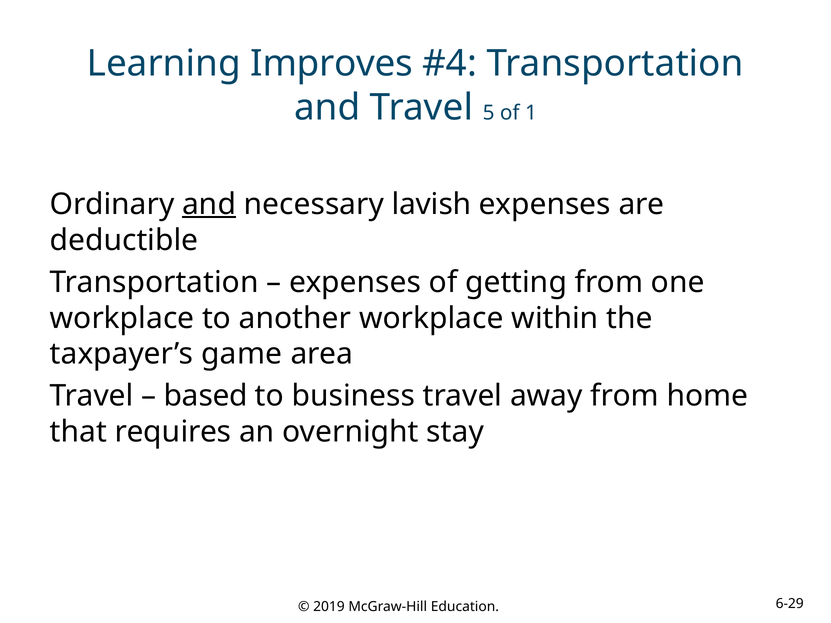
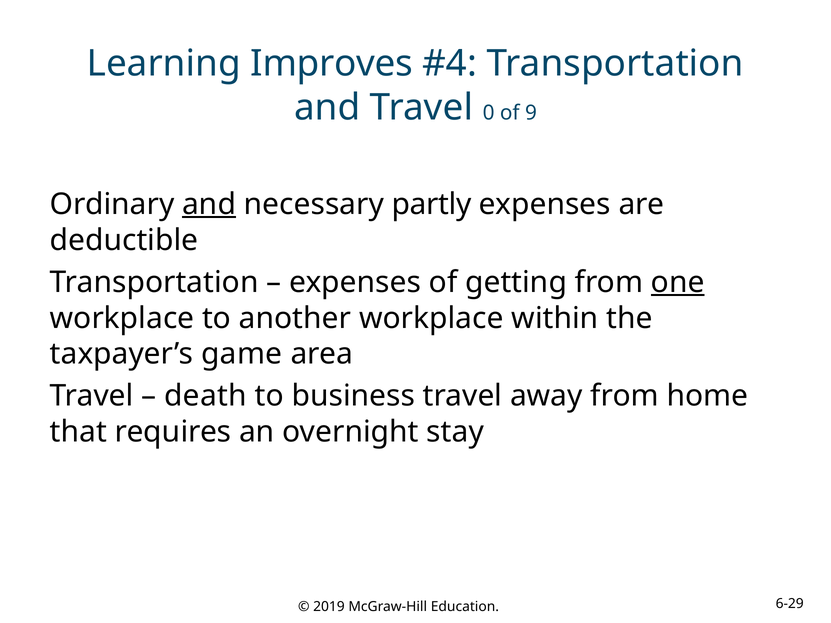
5: 5 -> 0 (489, 113)
1: 1 -> 9 (531, 113)
lavish: lavish -> partly (432, 204)
one underline: none -> present (678, 282)
based: based -> death (205, 396)
